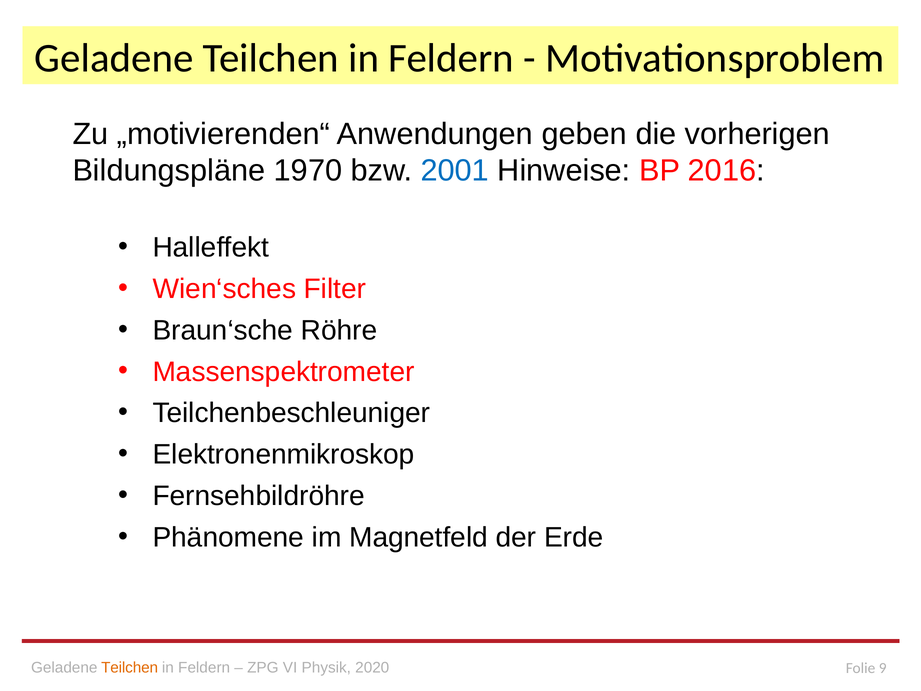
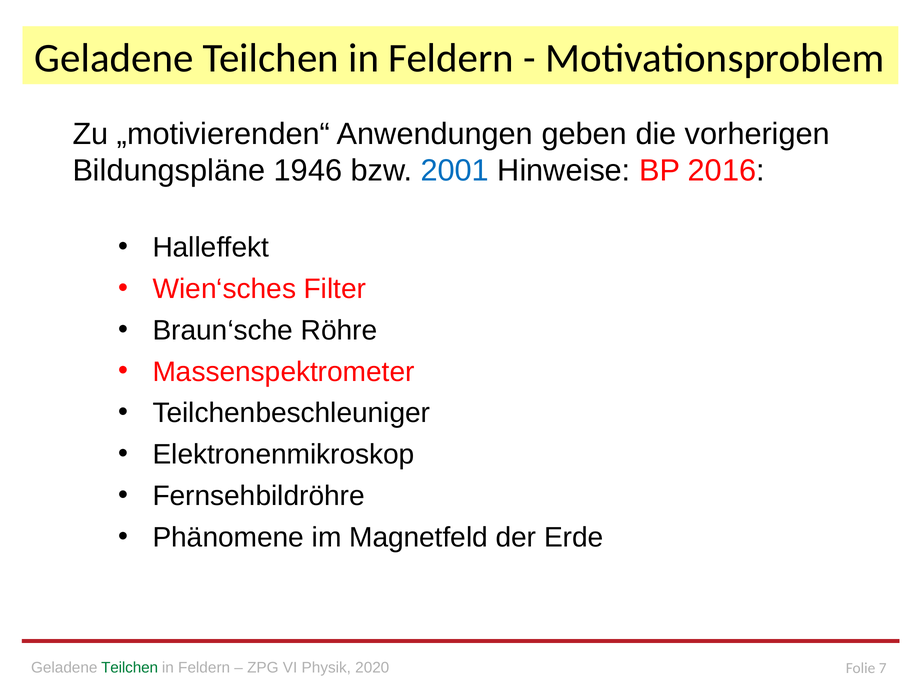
1970: 1970 -> 1946 (308, 171)
Teilchen colour: orange -> green (130, 668)
9: 9 -> 7 (883, 668)
